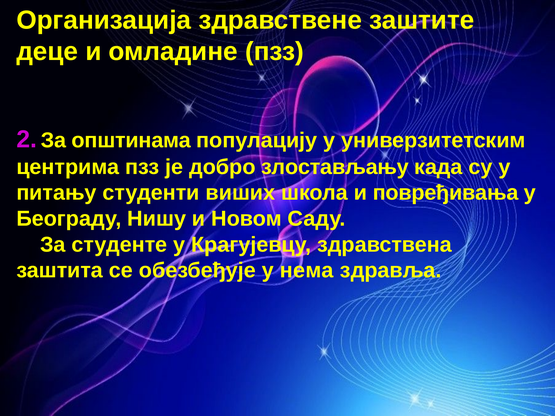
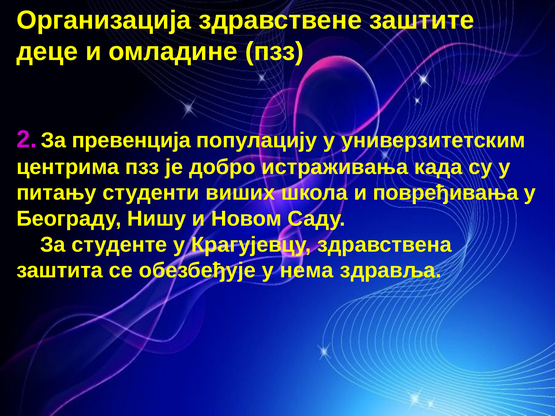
општинама: општинама -> превенција (131, 140)
злостављању: злостављању -> истраживања (335, 167)
